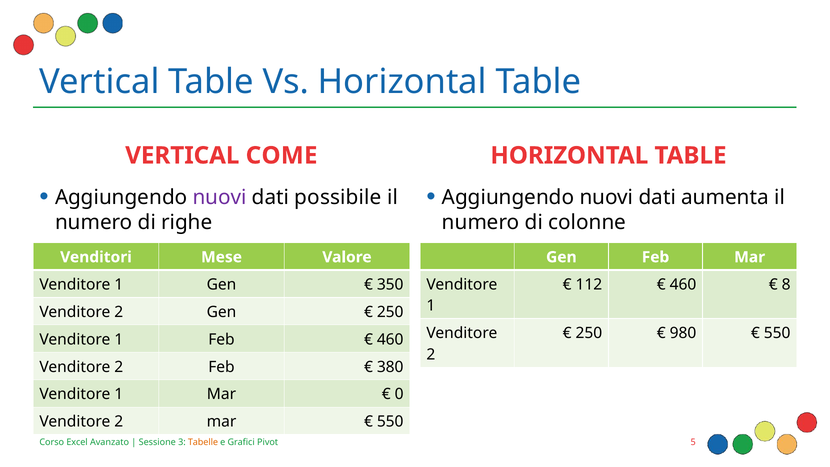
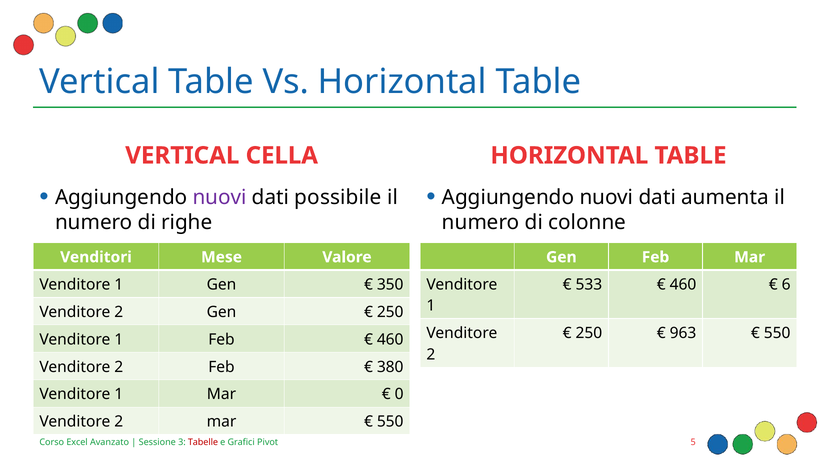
COME: COME -> CELLA (282, 155)
112: 112 -> 533 (589, 284)
8: 8 -> 6 (786, 284)
980: 980 -> 963 (683, 333)
Tabelle colour: orange -> red (203, 442)
